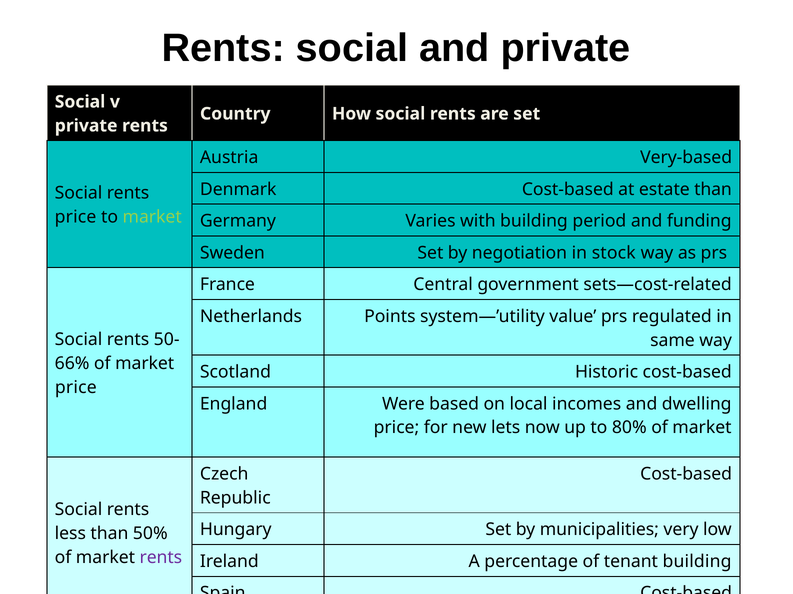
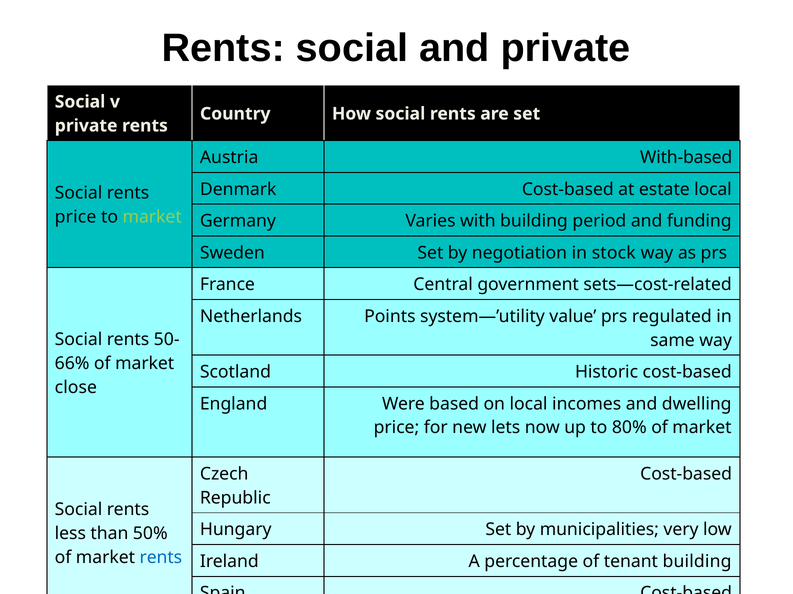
Very-based: Very-based -> With-based (686, 158)
estate than: than -> local (713, 189)
price: price -> close (76, 388)
rents colour: purple -> blue (161, 558)
